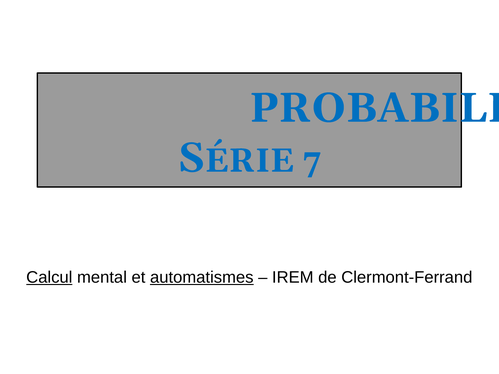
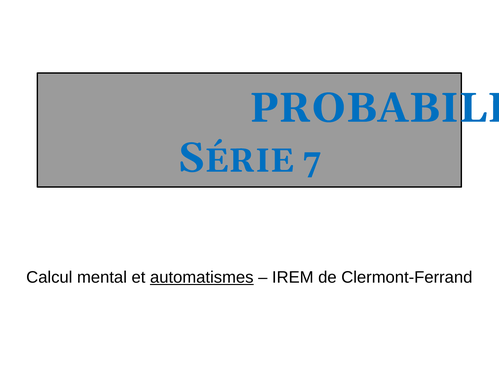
Calcul underline: present -> none (49, 277)
